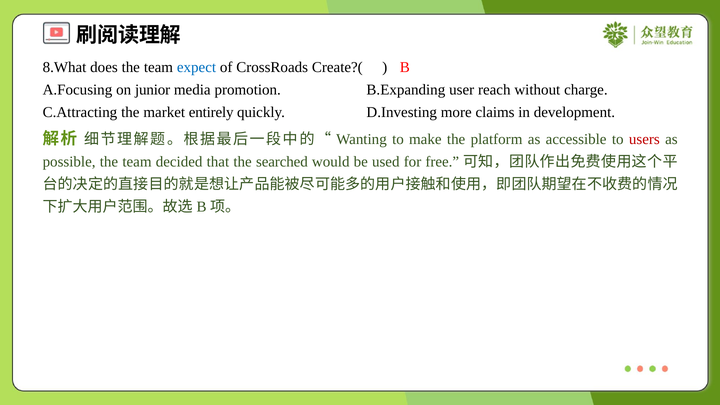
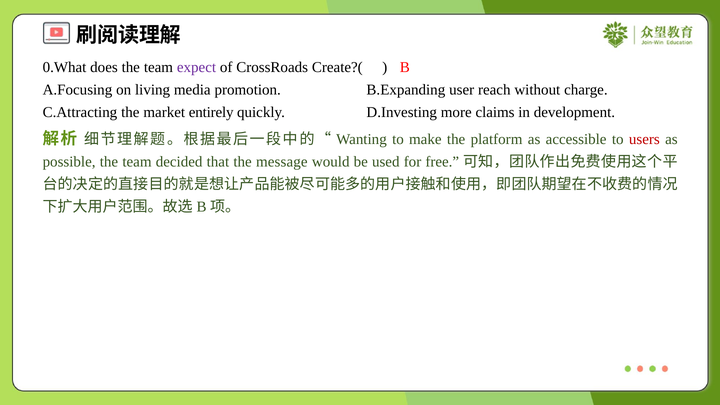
8.What: 8.What -> 0.What (65, 67)
expect colour: blue -> purple (196, 67)
junior: junior -> living (153, 90)
searched: searched -> message (282, 162)
